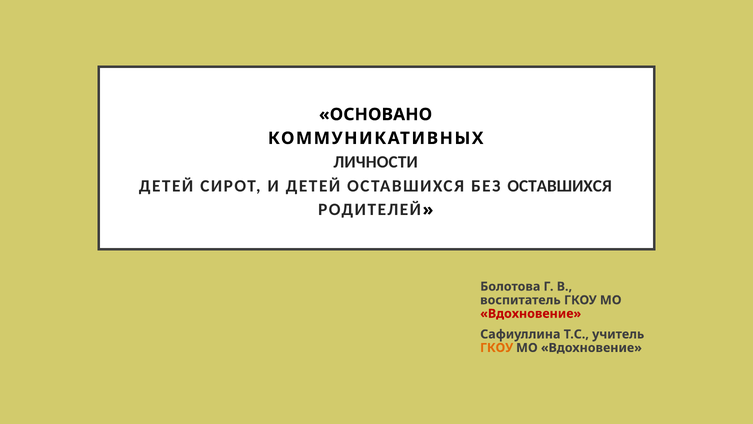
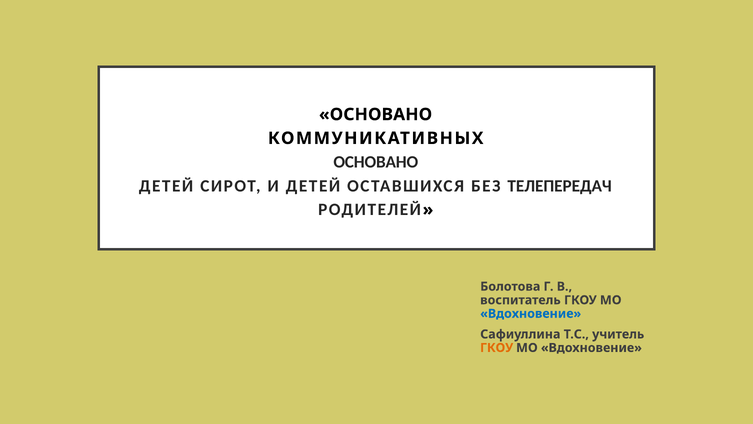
ЛИЧНОСТИ: ЛИЧНОСТИ -> ОСНОВАНО (376, 162)
БЕЗ ОСТАВШИХСЯ: ОСТАВШИХСЯ -> ТЕЛЕПЕРЕДАЧ (560, 186)
Вдохновение colour: red -> blue (531, 313)
